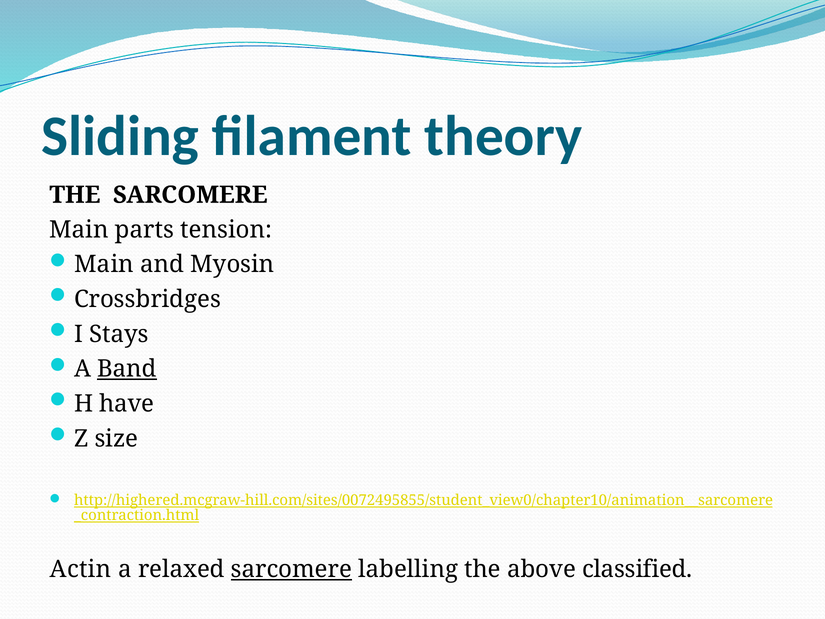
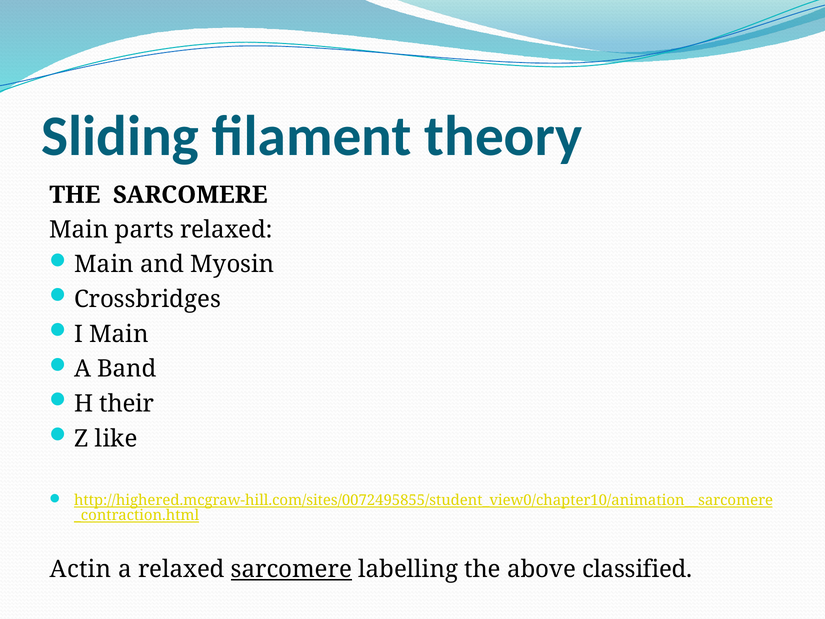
parts tension: tension -> relaxed (226, 230)
I Stays: Stays -> Main (119, 334)
Band underline: present -> none (127, 369)
have: have -> their (127, 404)
size: size -> like (116, 439)
